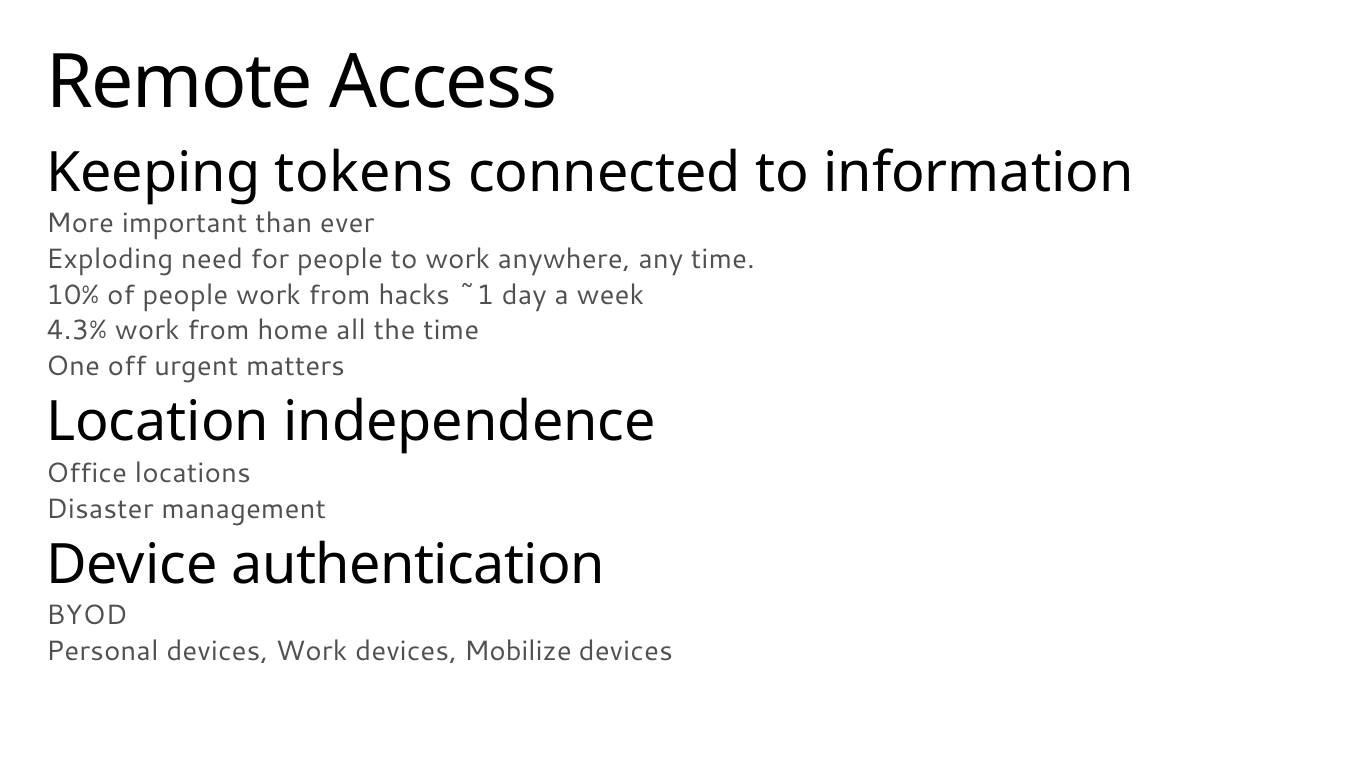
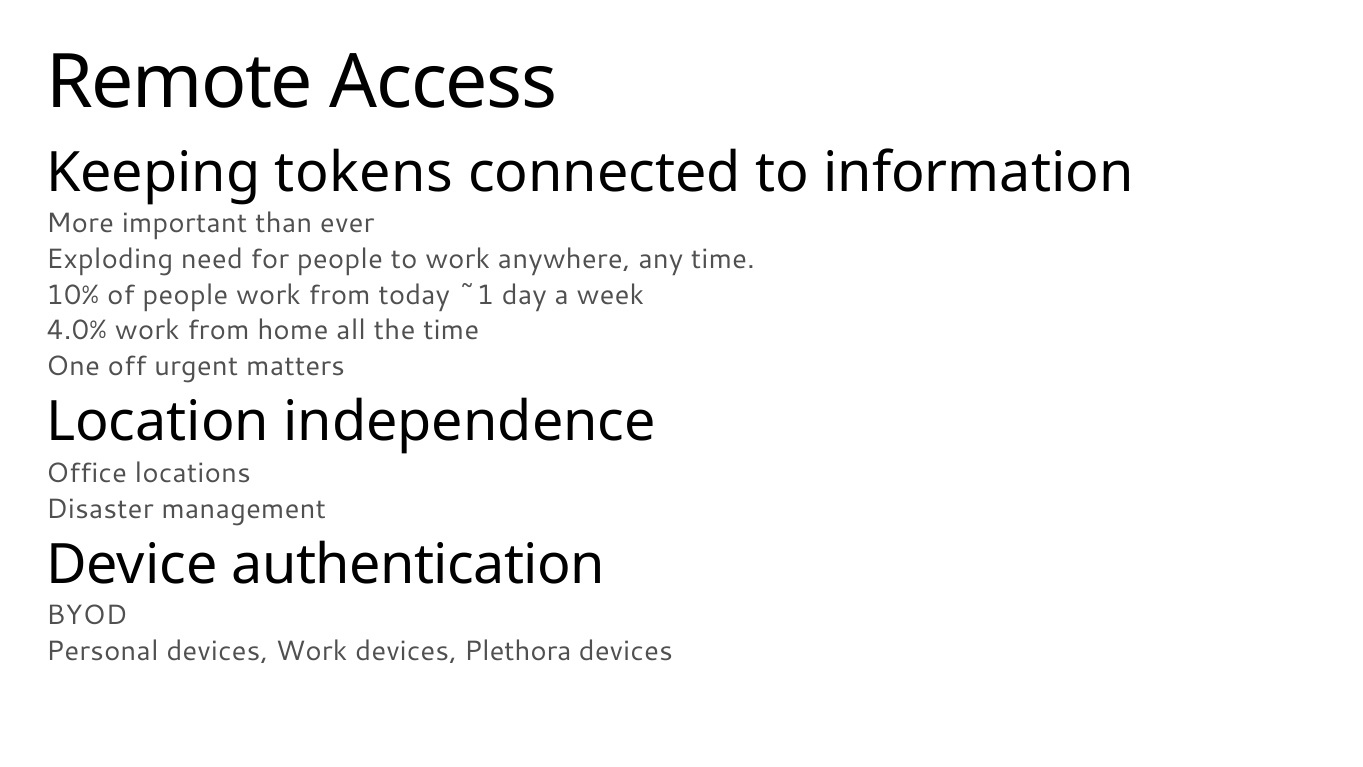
hacks: hacks -> today (414, 295)
4.3%: 4.3% -> 4.0% (77, 330)
Mobilize: Mobilize -> Plethora (518, 651)
